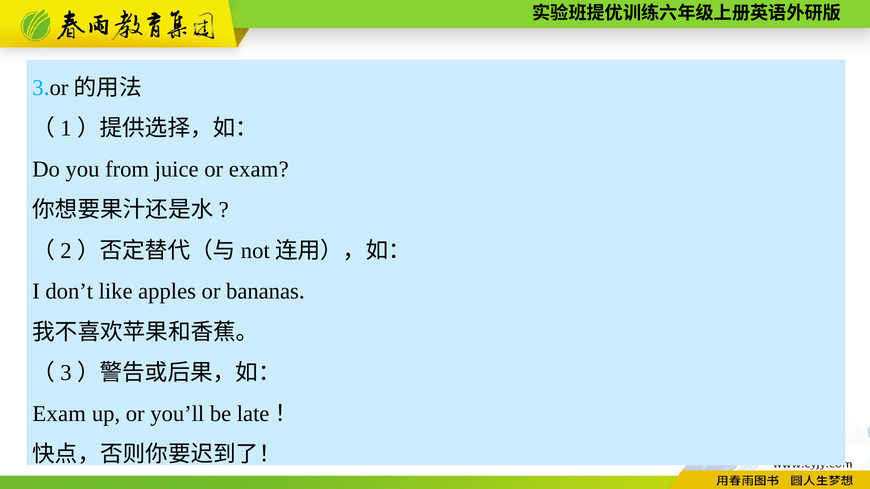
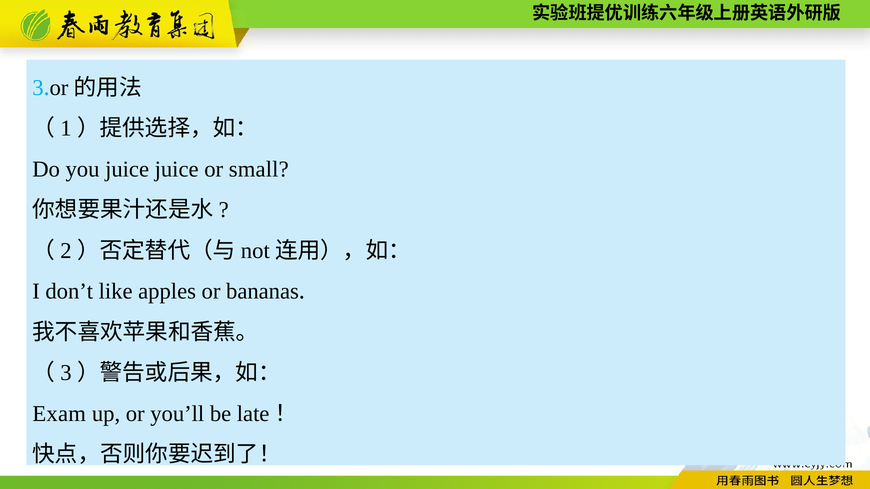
you from: from -> juice (127, 169)
or exam: exam -> small (259, 169)
